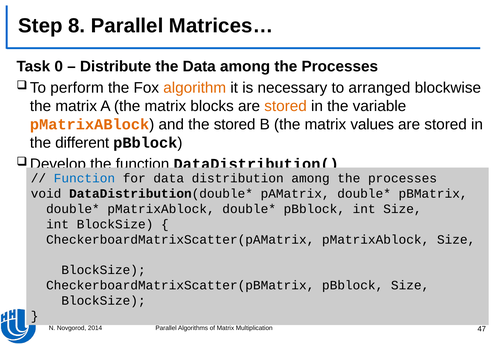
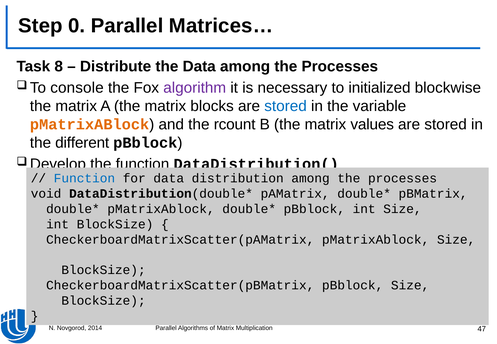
8: 8 -> 0 (77, 26)
0: 0 -> 8 (59, 66)
perform: perform -> console (77, 88)
algorithm colour: orange -> purple (195, 88)
arranged: arranged -> initialized (380, 88)
stored colour: orange -> blue (286, 106)
the stored: stored -> rcount (235, 124)
